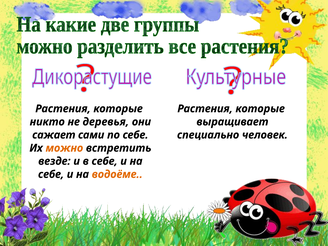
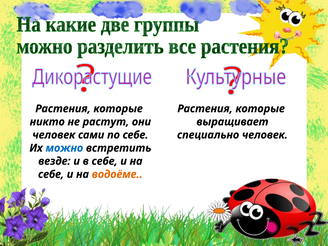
деревья: деревья -> растут (106, 122)
сажает: сажает -> человек (54, 135)
можно colour: orange -> blue (64, 148)
